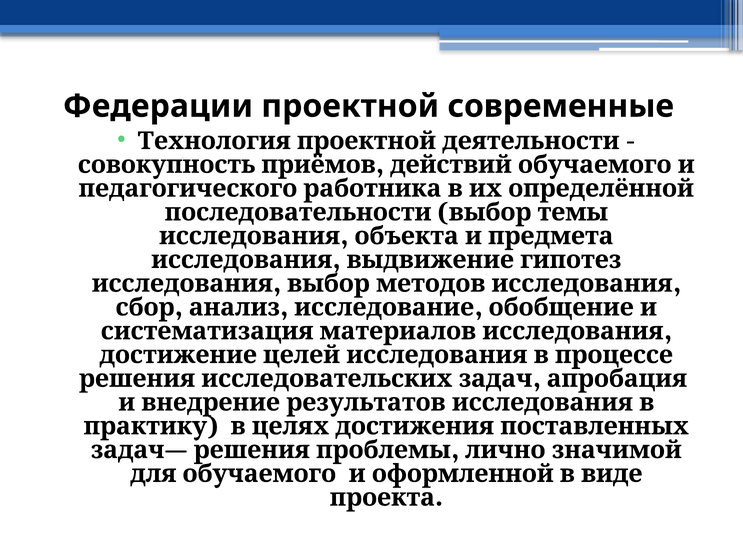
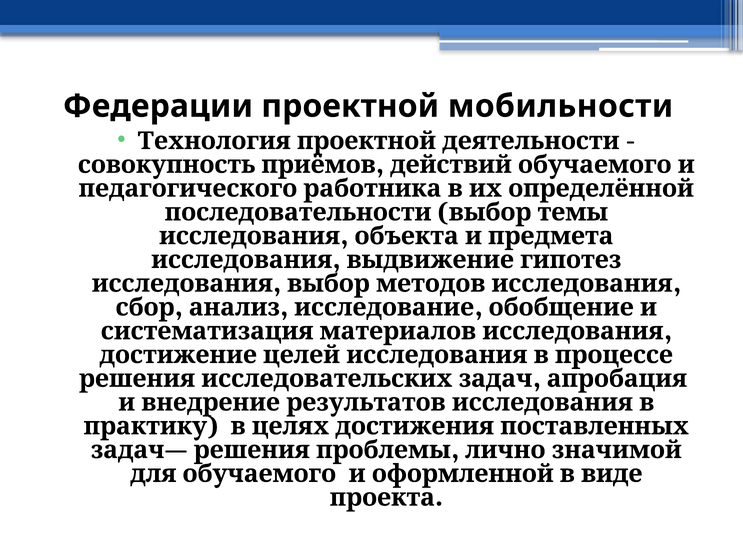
современные: современные -> мобильности (560, 106)
